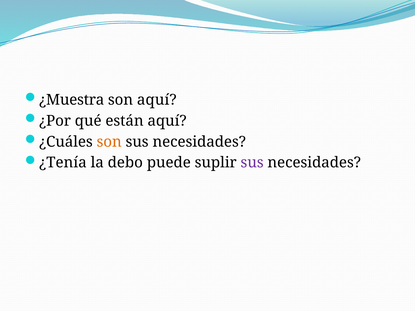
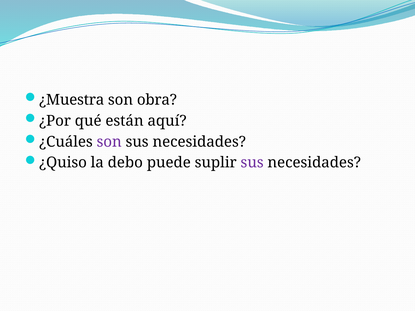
son aquí: aquí -> obra (157, 100)
son colour: orange -> purple (109, 142)
¿Tenía: ¿Tenía -> ¿Quiso (63, 163)
